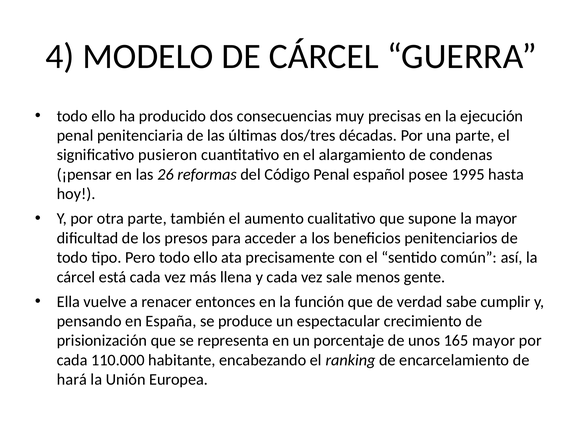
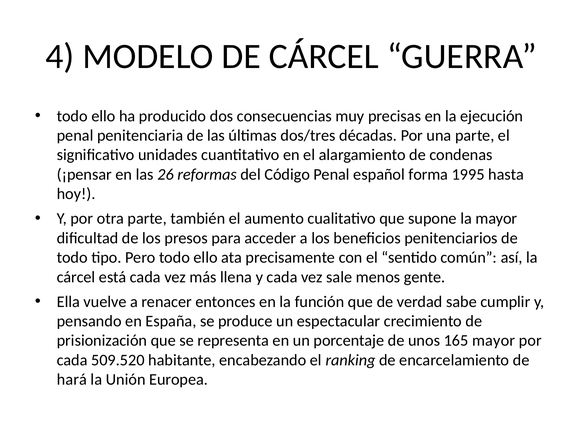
pusieron: pusieron -> unidades (168, 155)
posee: posee -> forma (428, 174)
110.000: 110.000 -> 509.520 (118, 359)
